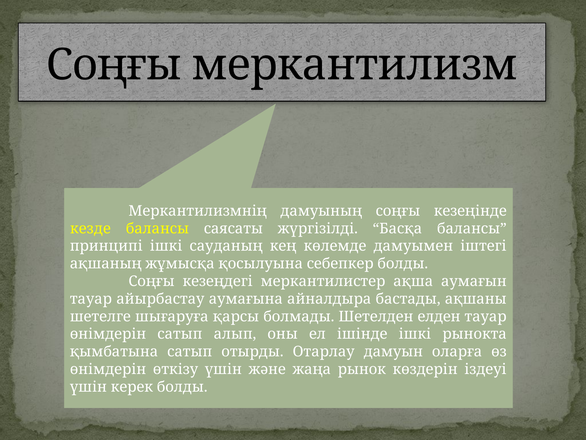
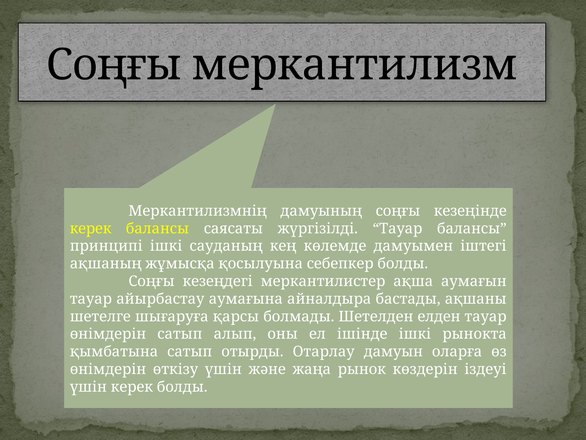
кезде: кезде -> керек (91, 228)
жүргізілді Басқа: Басқа -> Тауар (397, 228)
